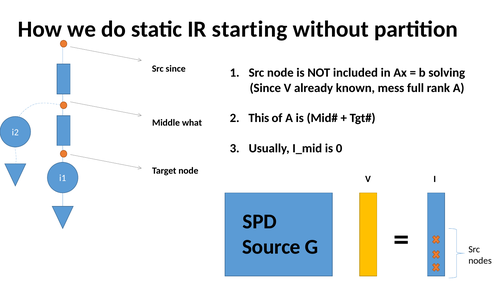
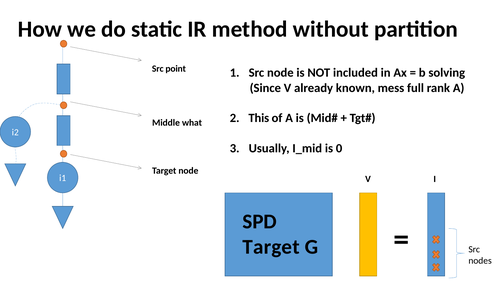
starting: starting -> method (250, 29)
Src since: since -> point (176, 69)
Source: Source -> Target (271, 247)
